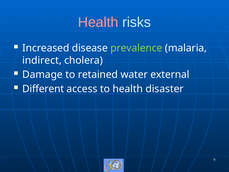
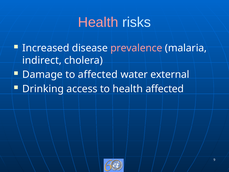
prevalence colour: light green -> pink (136, 48)
to retained: retained -> affected (98, 75)
Different: Different -> Drinking (43, 89)
health disaster: disaster -> affected (165, 89)
